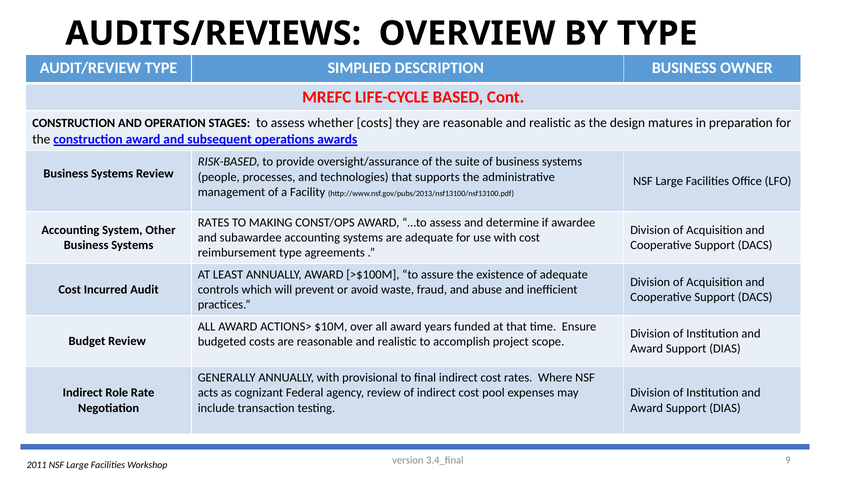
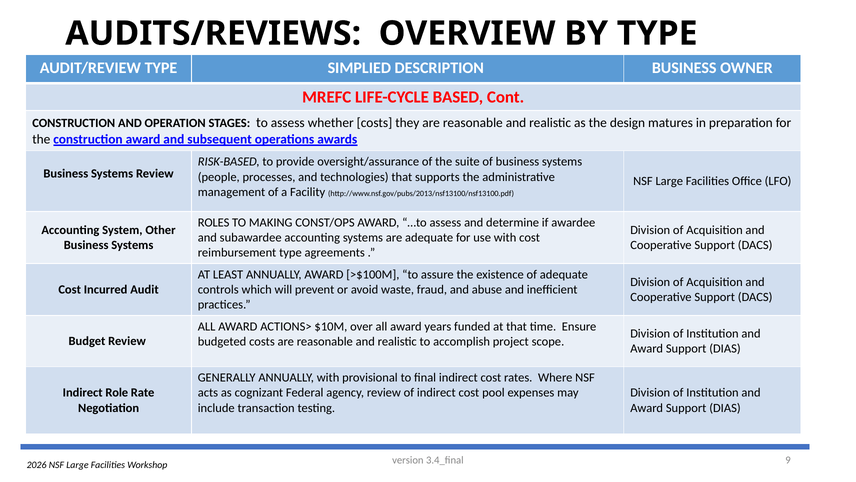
RATES: RATES -> ROLES (214, 222)
2011: 2011 -> 2026 (37, 465)
